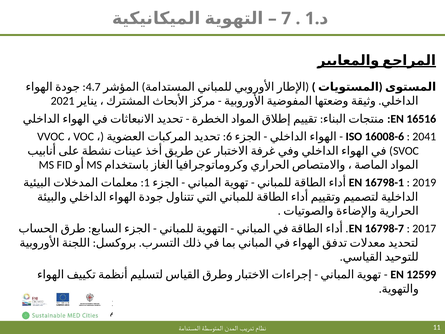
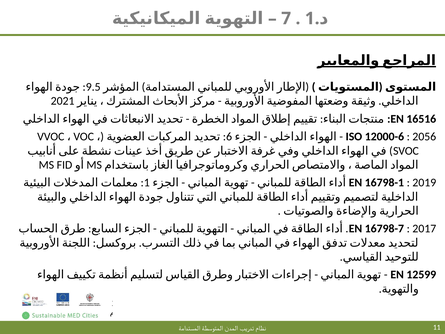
4.7: 4.7 -> 9.5 (93, 87)
16008-6: 16008-6 -> 12000-6 (384, 137)
2041: 2041 -> 2056 (424, 137)
